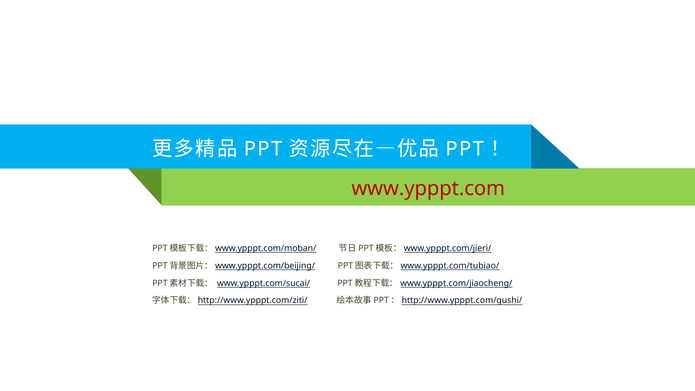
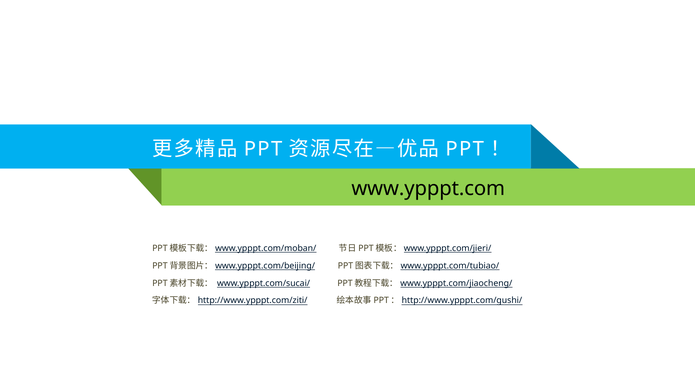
www.ypppt.com colour: red -> black (428, 188)
